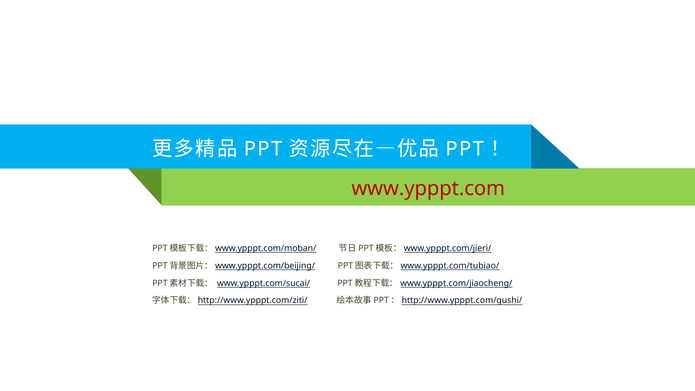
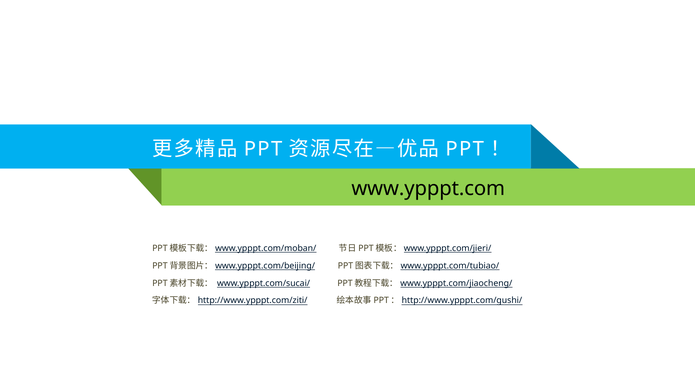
www.ypppt.com colour: red -> black (428, 188)
